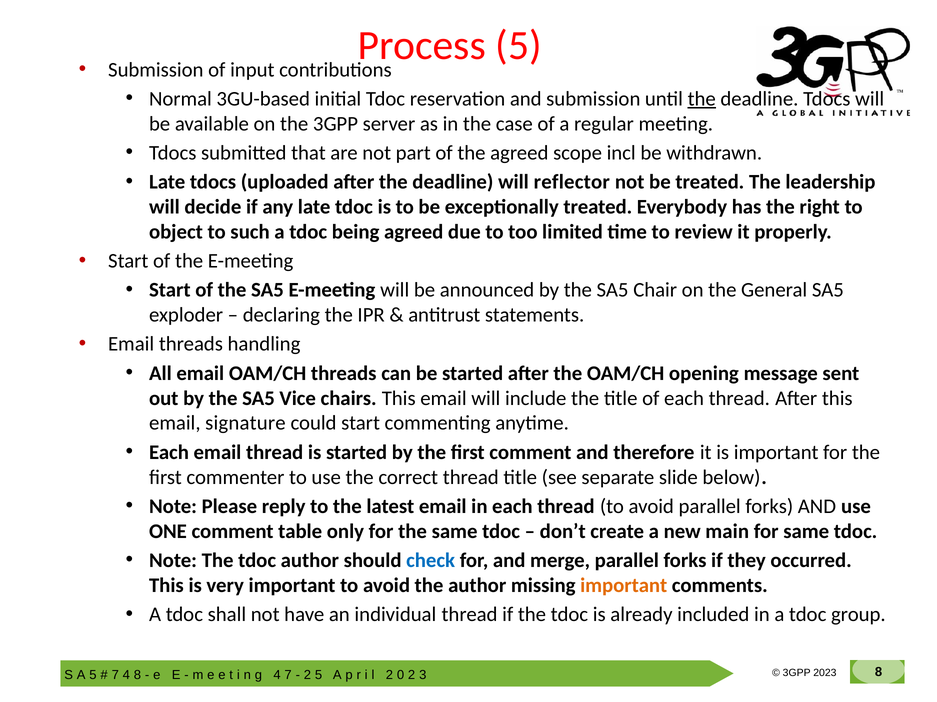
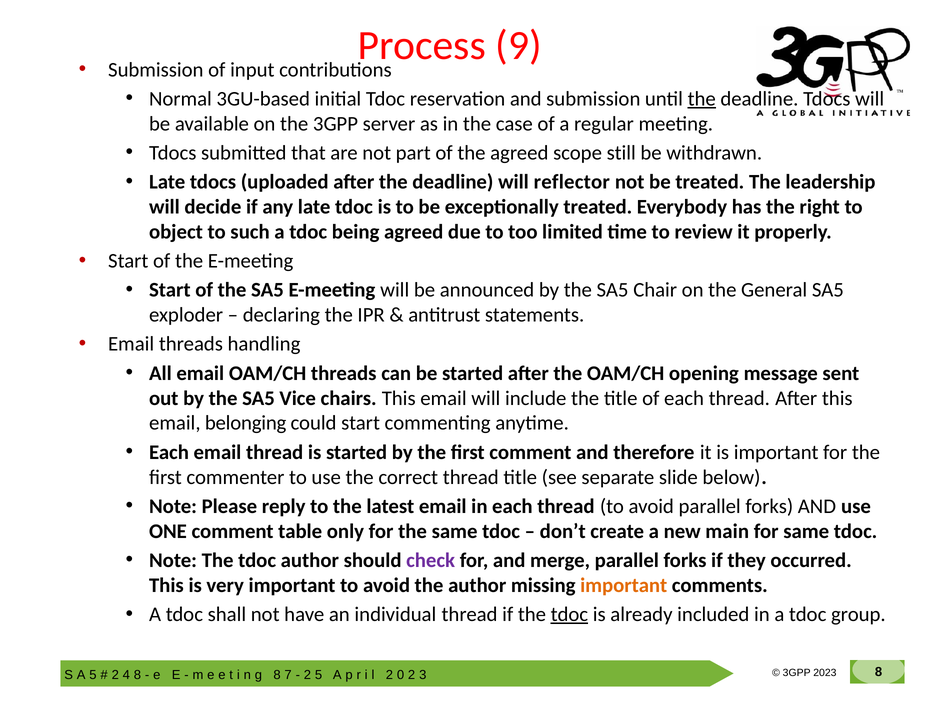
Process 5: 5 -> 9 (519, 45)
incl: incl -> still (621, 153)
signature: signature -> belonging (246, 424)
check colour: blue -> purple (431, 561)
tdoc underline: none -> present (569, 615)
7: 7 -> 2 (115, 676)
4: 4 -> 8 (277, 676)
